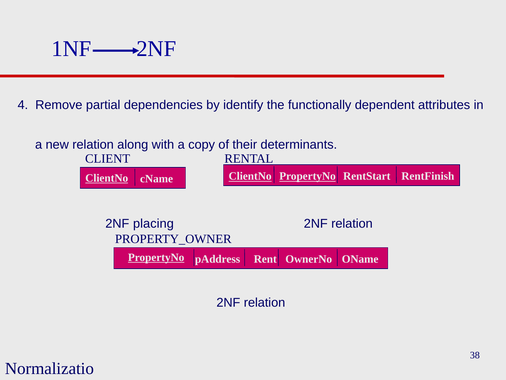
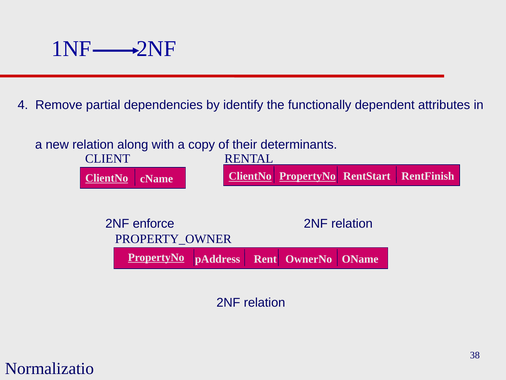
placing: placing -> enforce (154, 223)
